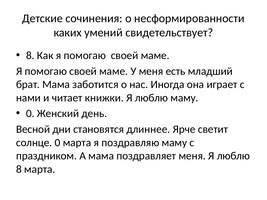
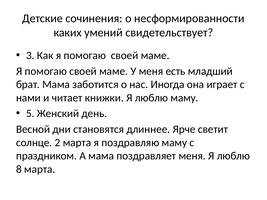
8: 8 -> 3 (30, 56)
0: 0 -> 5 (30, 114)
солнце 0: 0 -> 2 (58, 143)
